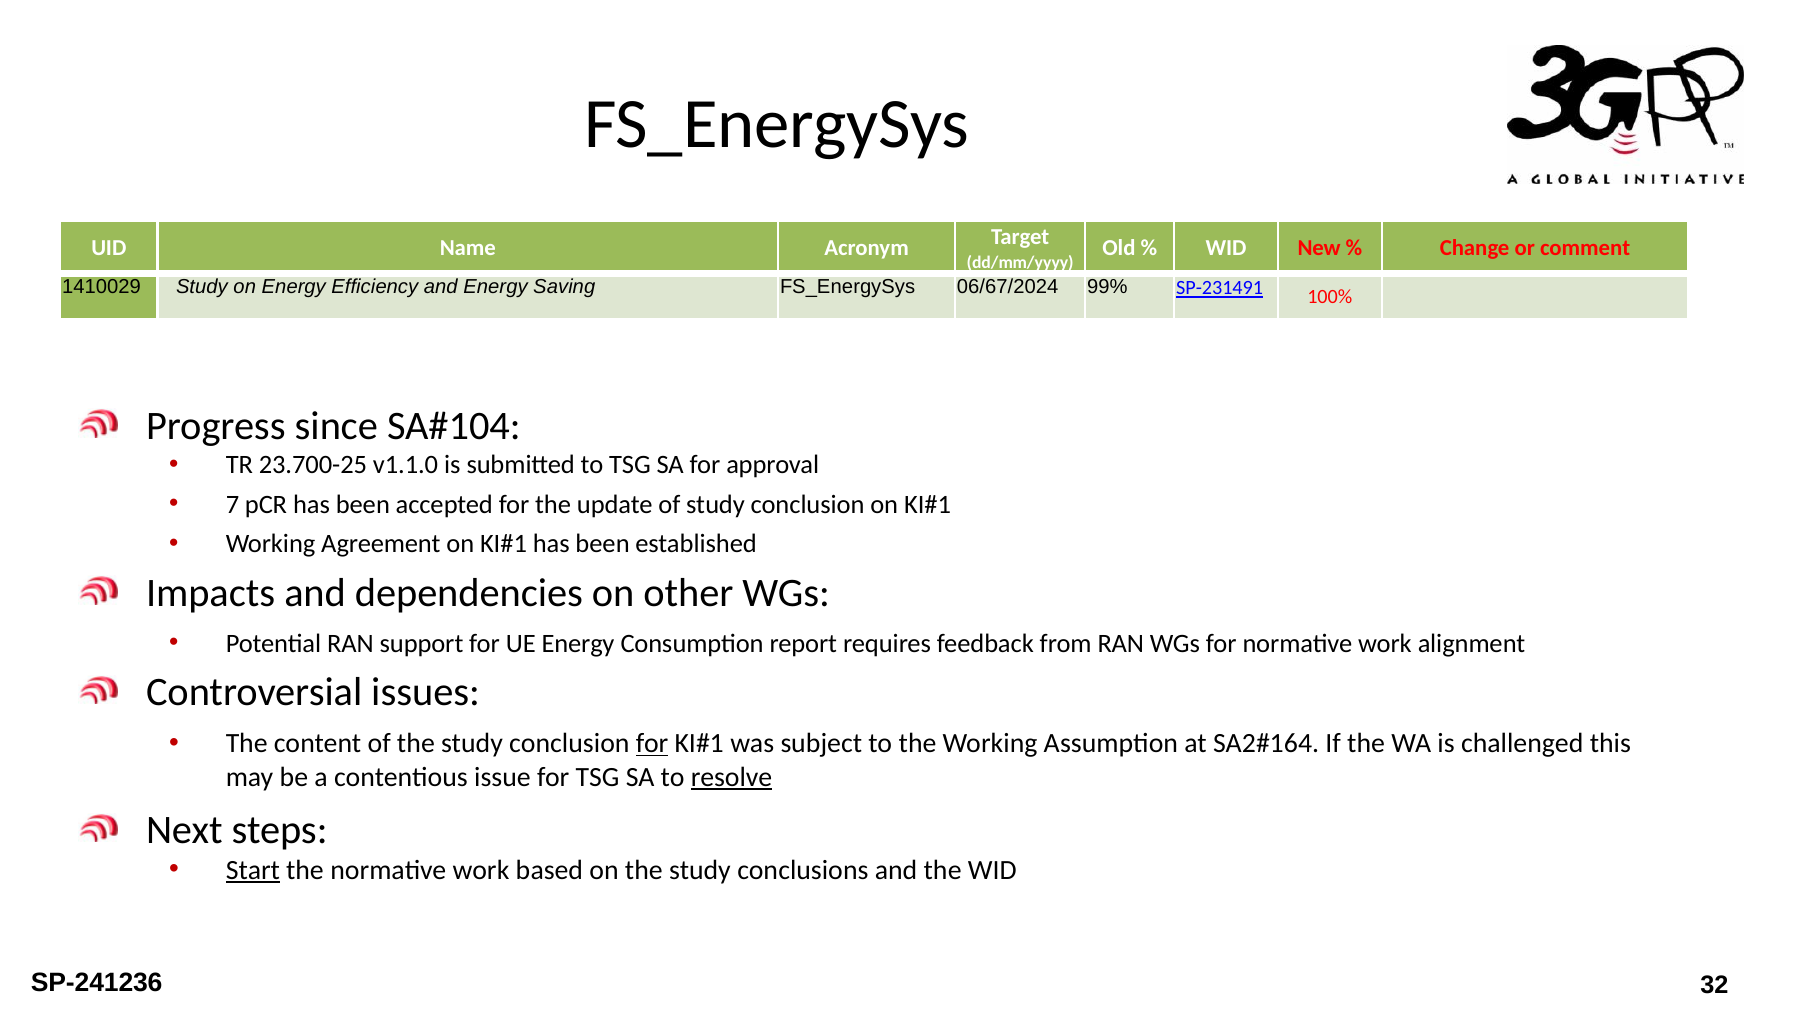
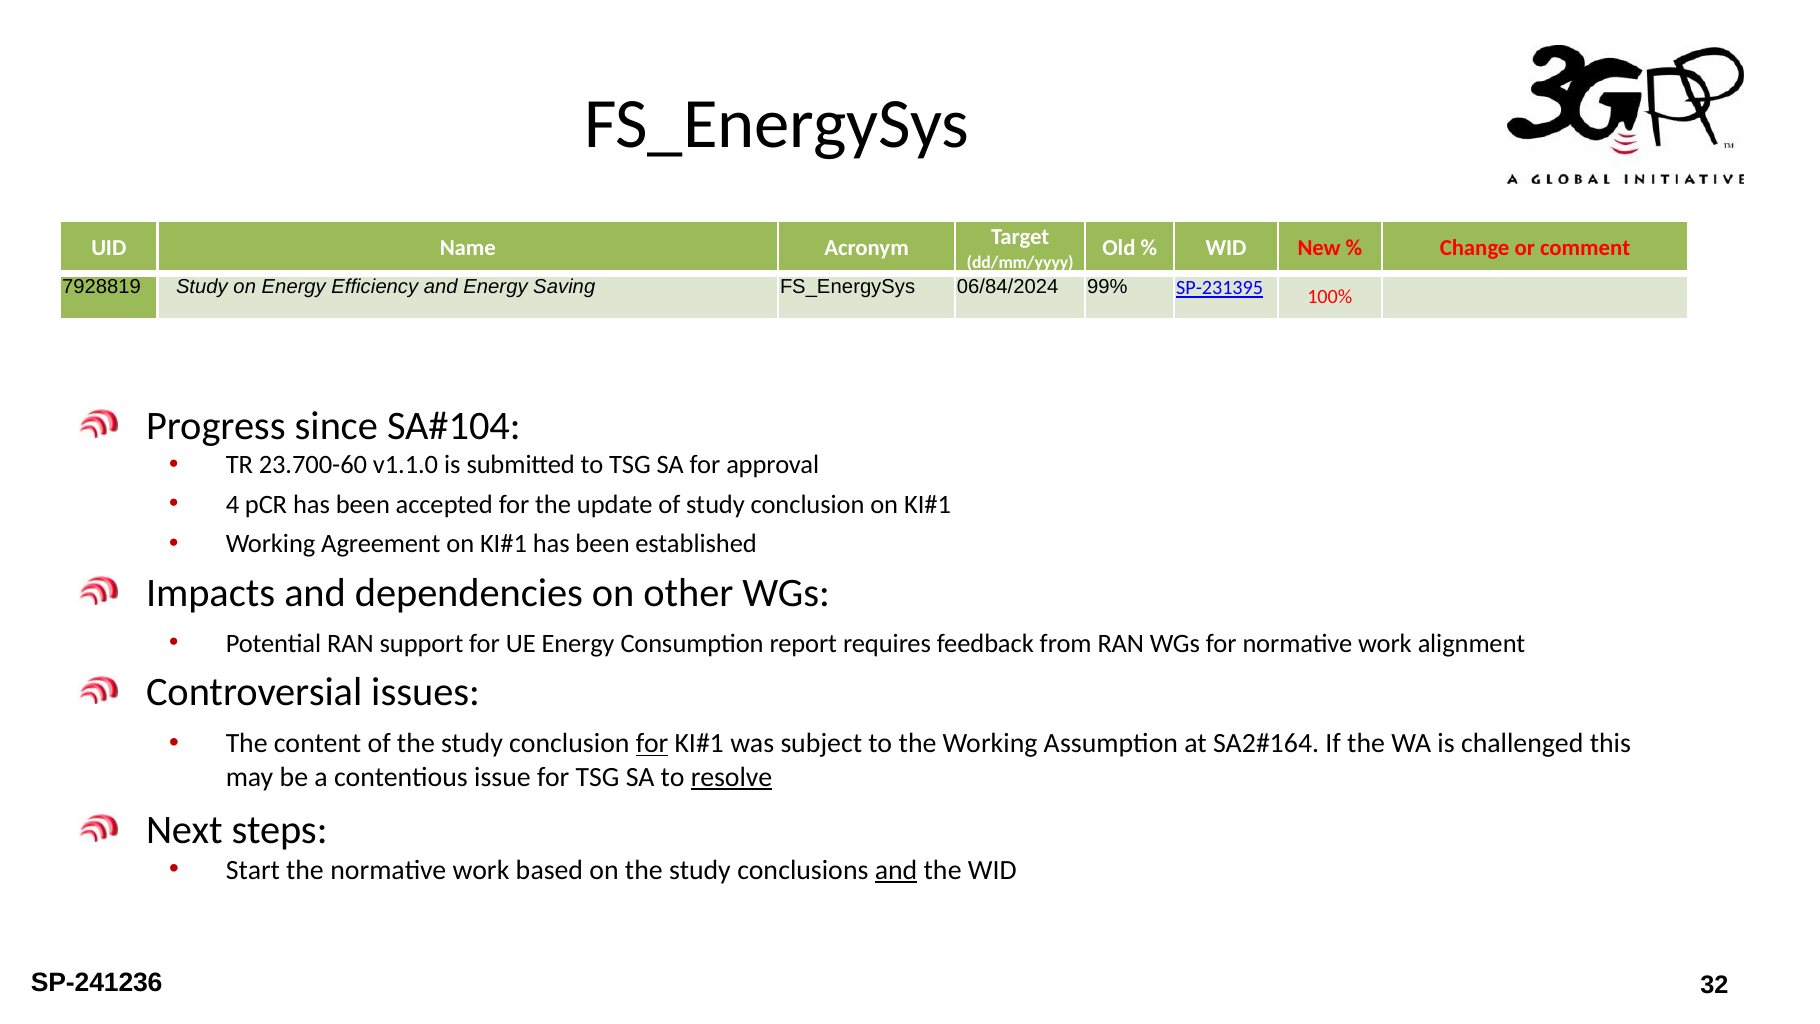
1410029: 1410029 -> 7928819 (102, 287)
06/67/2024: 06/67/2024 -> 06/84/2024 (1008, 287)
SP-231491: SP-231491 -> SP-231395 (1220, 288)
23.700-25: 23.700-25 -> 23.700-60 (313, 465)
7: 7 -> 4 (232, 505)
Start underline: present -> none (253, 870)
and underline: none -> present (896, 870)
